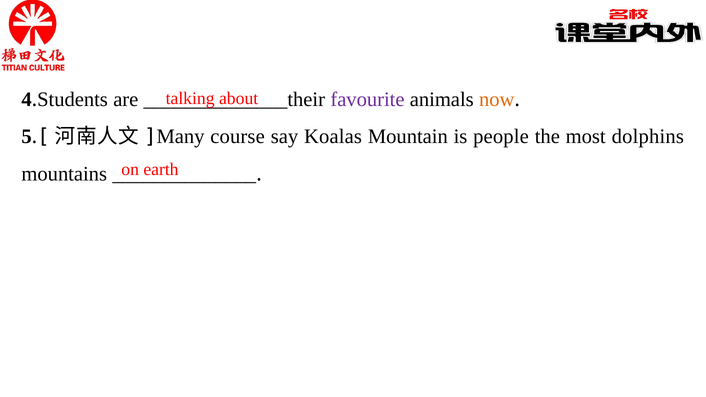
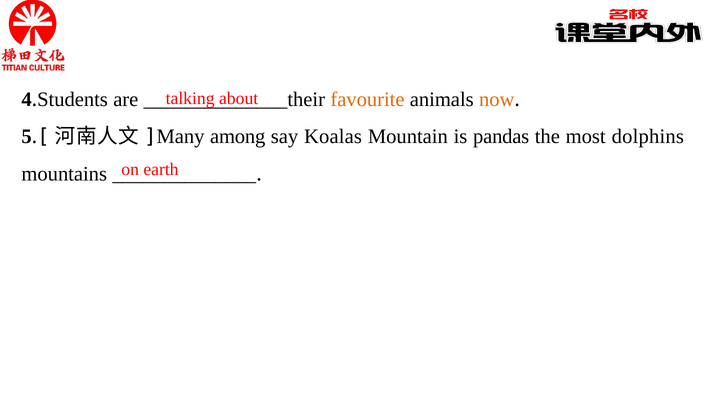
favourite colour: purple -> orange (367, 100)
course: course -> among (238, 137)
people: people -> pandas (501, 137)
